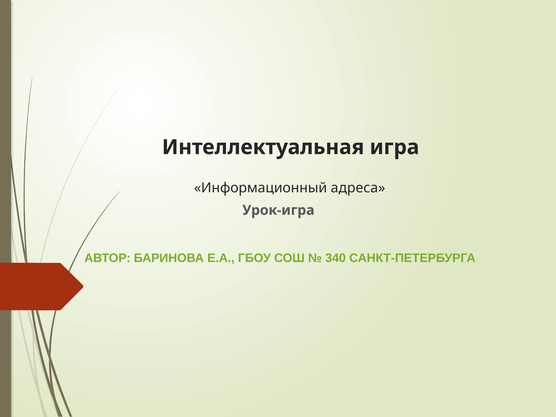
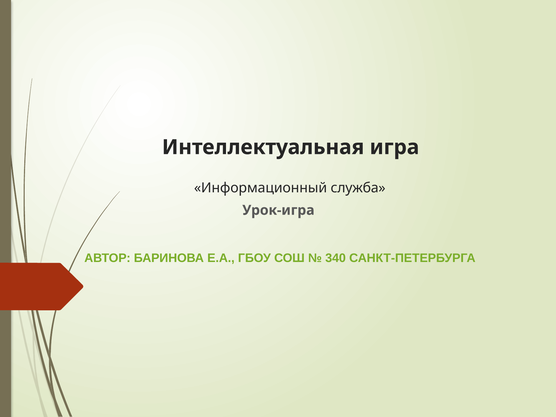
адреса: адреса -> служба (358, 188)
